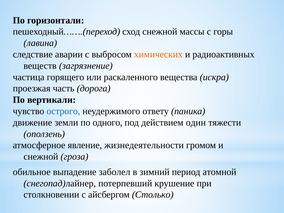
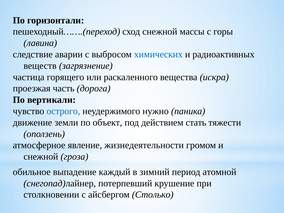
химических colour: orange -> blue (158, 54)
ответу: ответу -> нужно (156, 111)
одного: одного -> объект (107, 123)
один: один -> стать (196, 123)
заболел: заболел -> каждый (115, 172)
